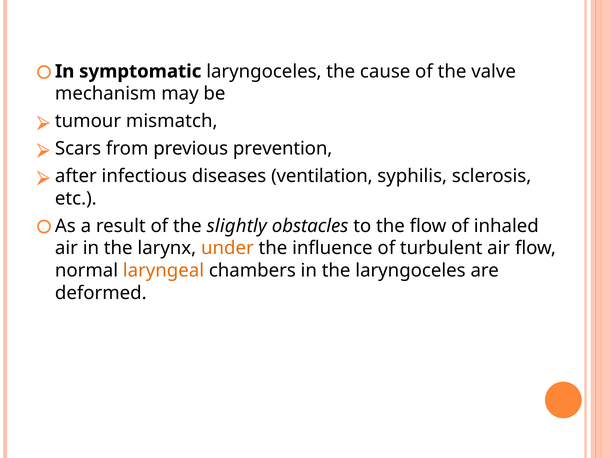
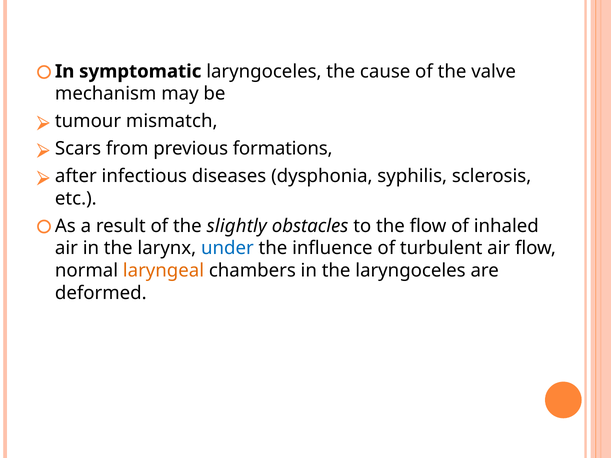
prevention: prevention -> formations (283, 149)
ventilation: ventilation -> dysphonia (322, 176)
under colour: orange -> blue (227, 248)
